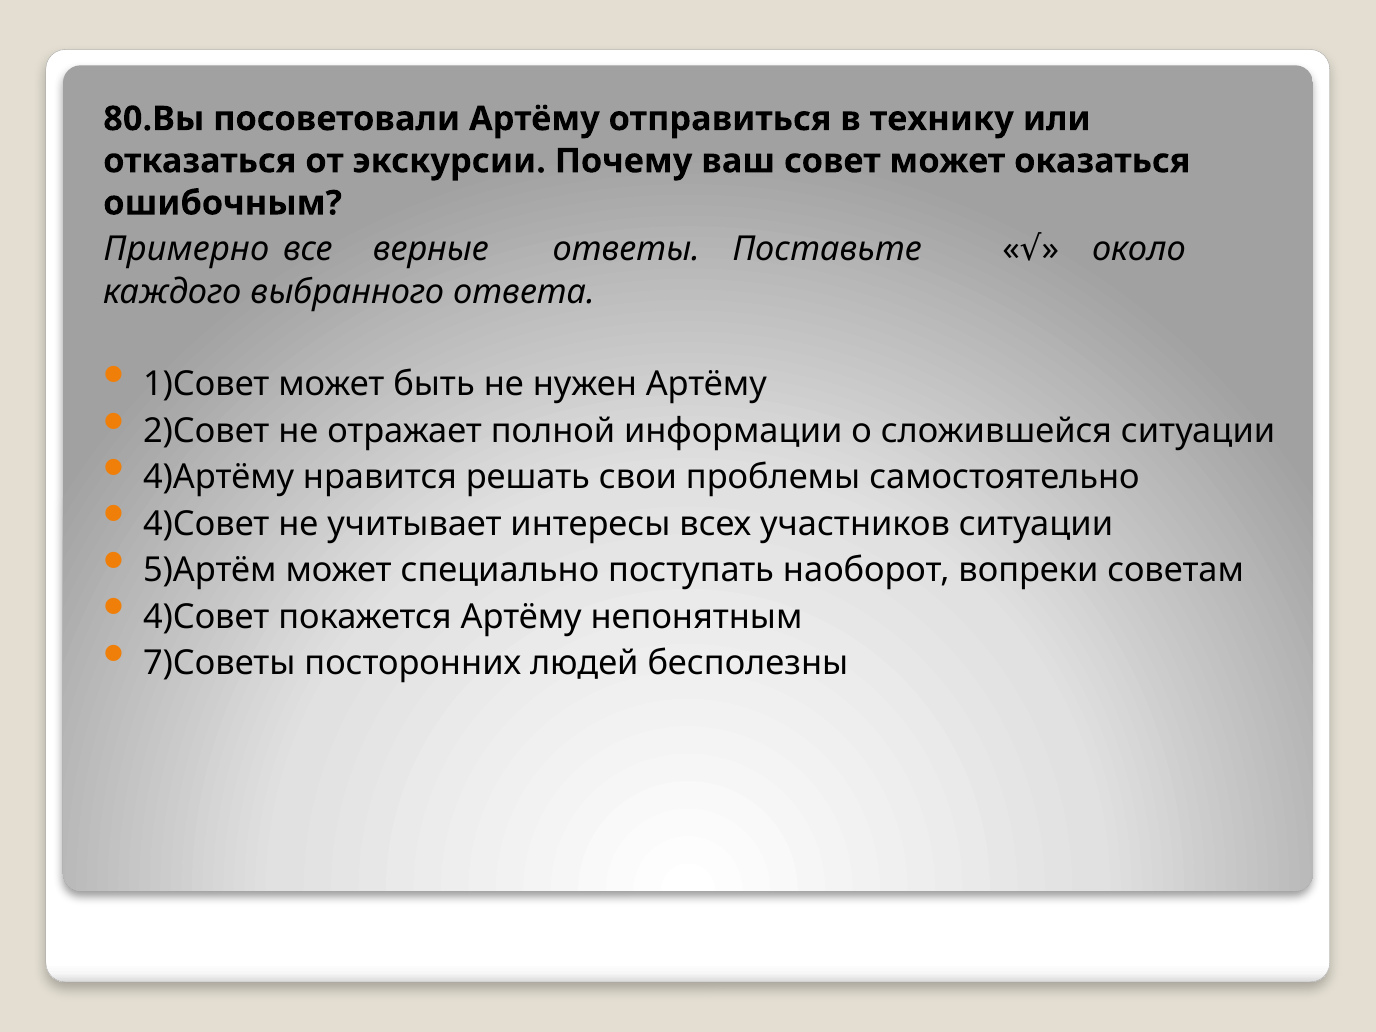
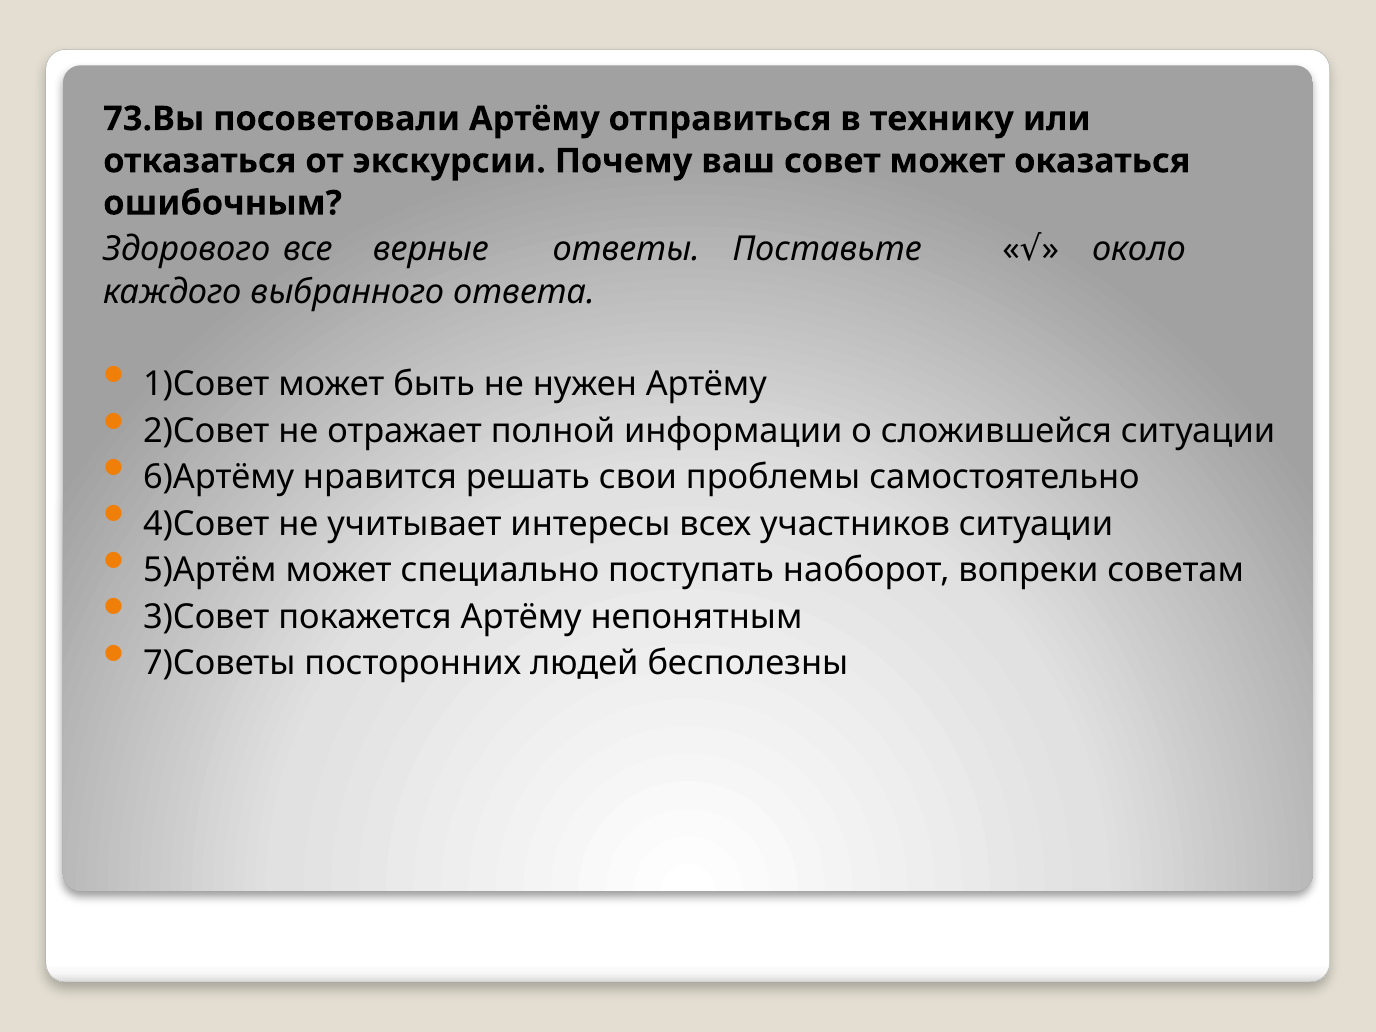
80.Вы: 80.Вы -> 73.Вы (154, 119)
Примерно: Примерно -> Здорового (187, 250)
4)Артёму: 4)Артёму -> 6)Артёму (219, 477)
4)Совет: 4)Совет -> 3)Совет (206, 617)
